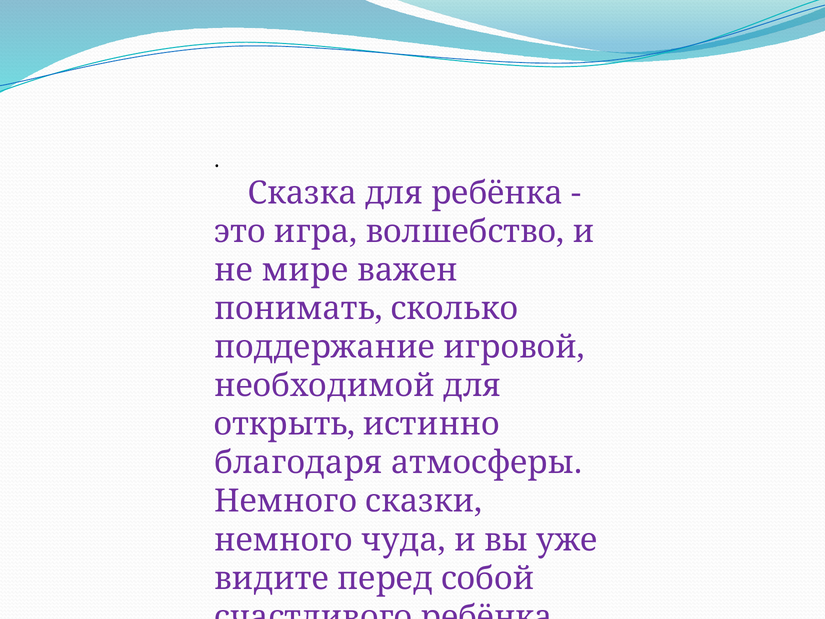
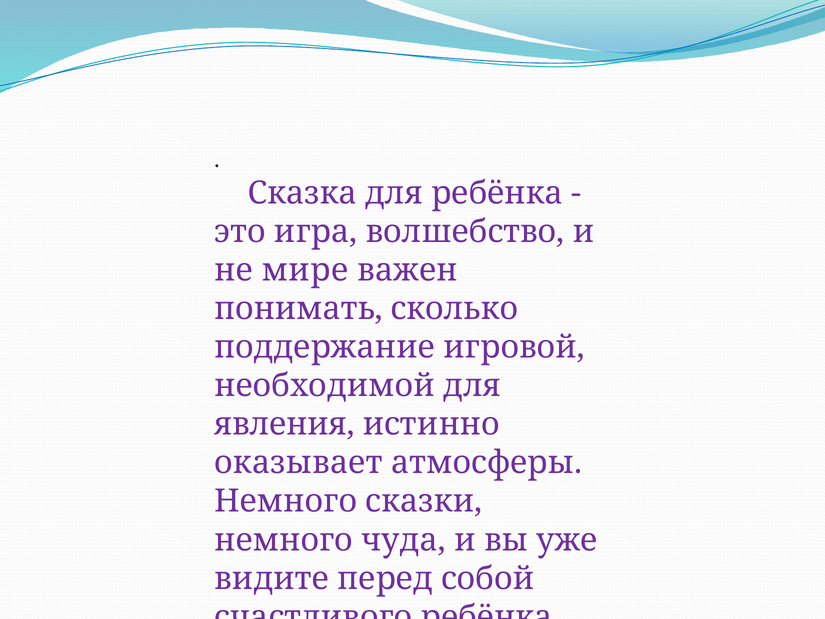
открыть: открыть -> явления (284, 424)
благодаря: благодаря -> оказывает (299, 463)
